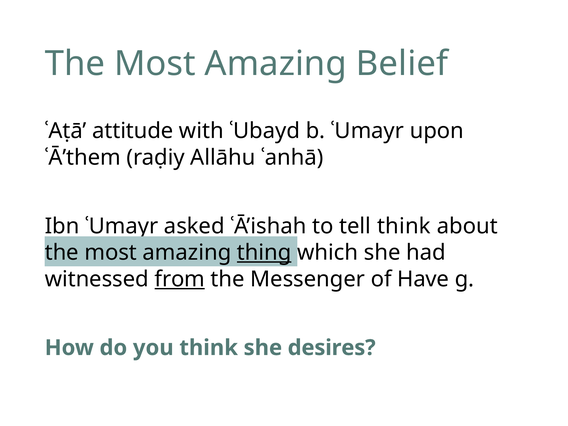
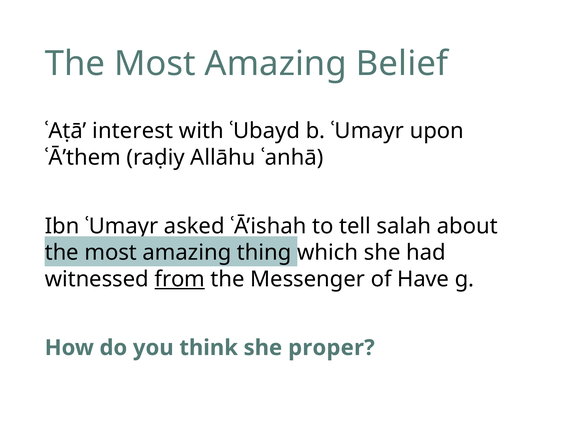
attitude: attitude -> interest (133, 131)
tell think: think -> salah (404, 226)
thing underline: present -> none (264, 253)
desires: desires -> proper (331, 348)
